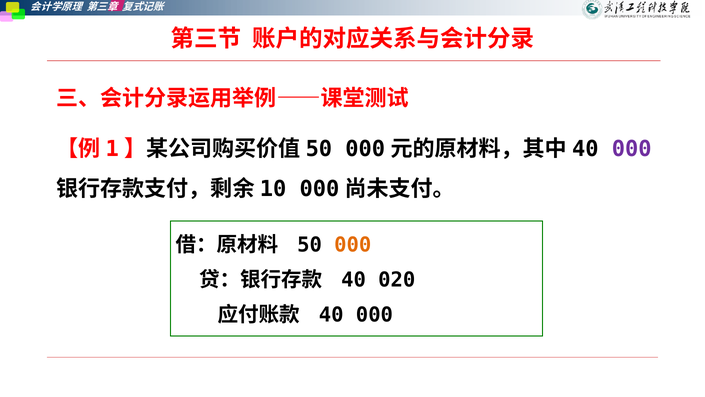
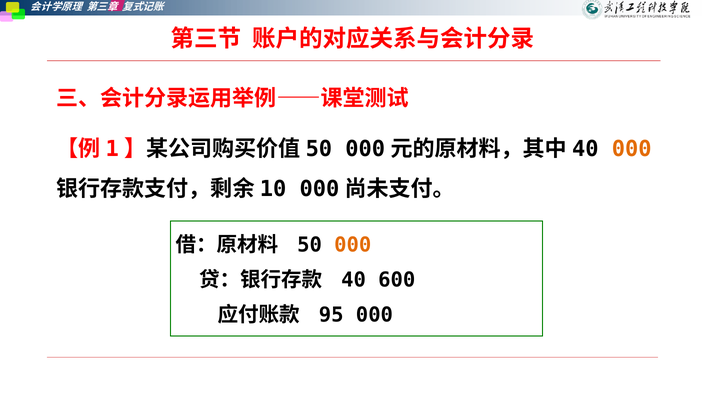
000 colour: purple -> orange (632, 149)
020: 020 -> 600 (397, 280)
40: 40 -> 95 (331, 315)
